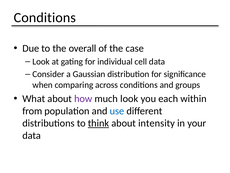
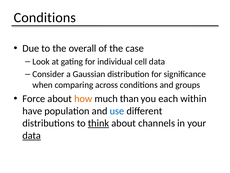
What: What -> Force (34, 98)
how colour: purple -> orange (83, 98)
much look: look -> than (129, 98)
from: from -> have (32, 111)
intensity: intensity -> channels (157, 123)
data underline: none -> present (32, 135)
